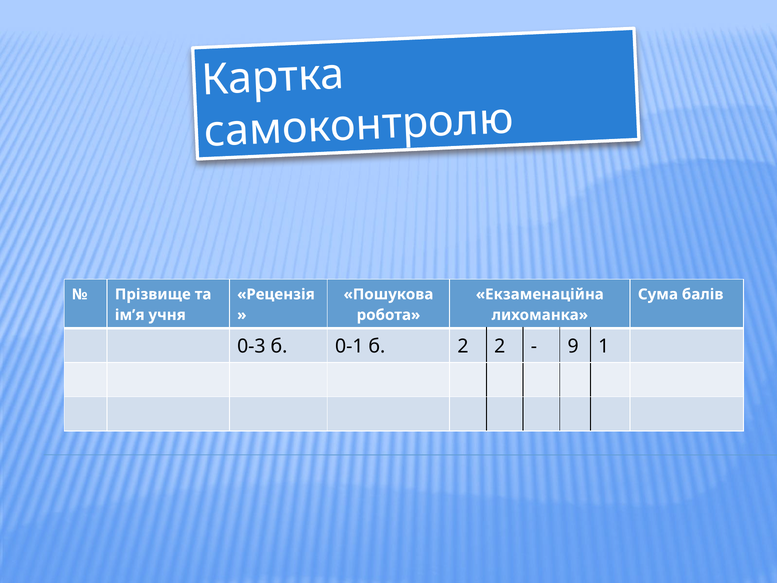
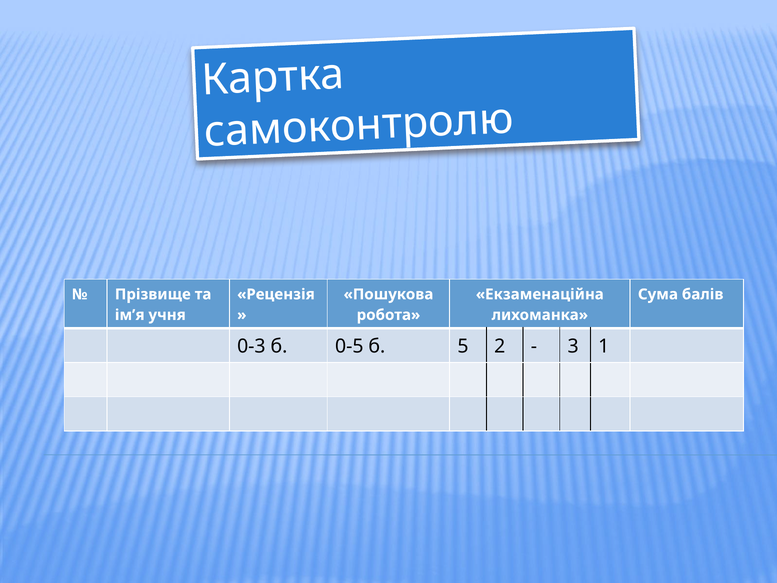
0-1: 0-1 -> 0-5 (349, 346)
б 2: 2 -> 5 (463, 346)
9: 9 -> 3 (573, 346)
